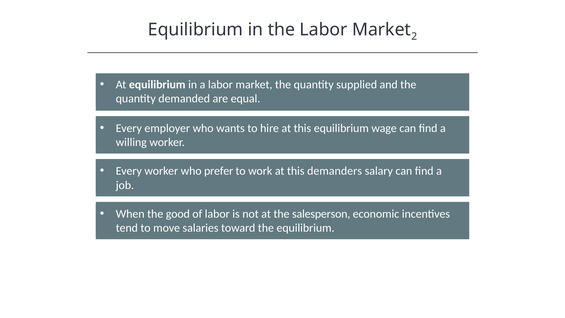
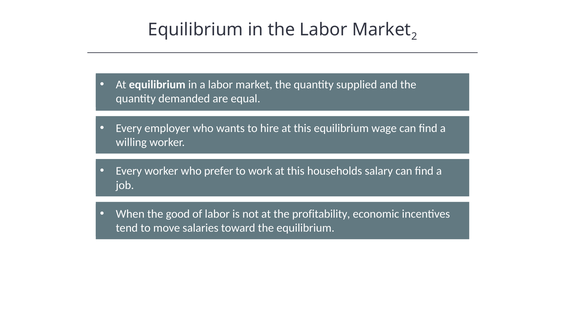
demanders: demanders -> households (335, 171)
salesperson: salesperson -> profitability (321, 214)
